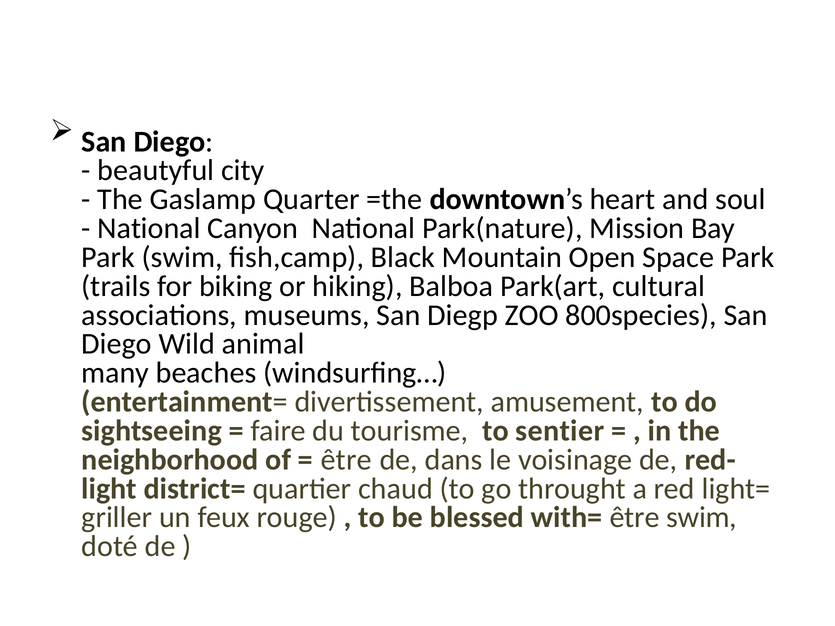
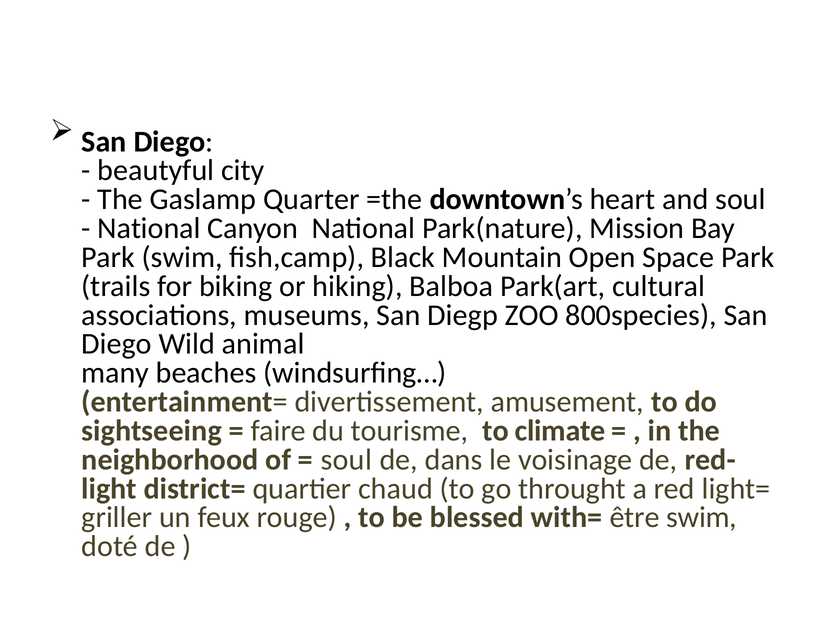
sentier: sentier -> climate (560, 431)
être: être -> soul (346, 460)
